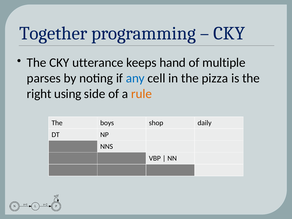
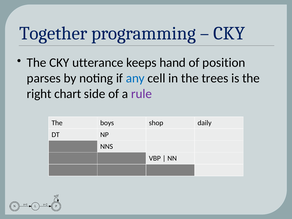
multiple: multiple -> position (224, 63)
pizza: pizza -> trees (215, 78)
using: using -> chart (68, 94)
rule colour: orange -> purple (142, 94)
